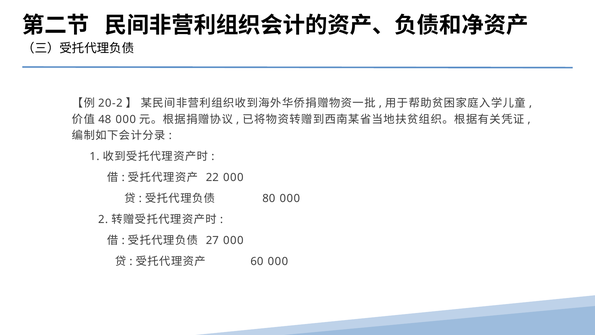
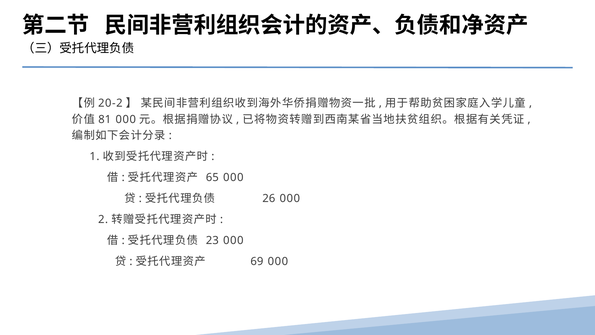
48: 48 -> 81 (105, 119)
22: 22 -> 65 (212, 177)
80: 80 -> 26 (269, 198)
27: 27 -> 23 (212, 240)
60: 60 -> 69 (257, 261)
